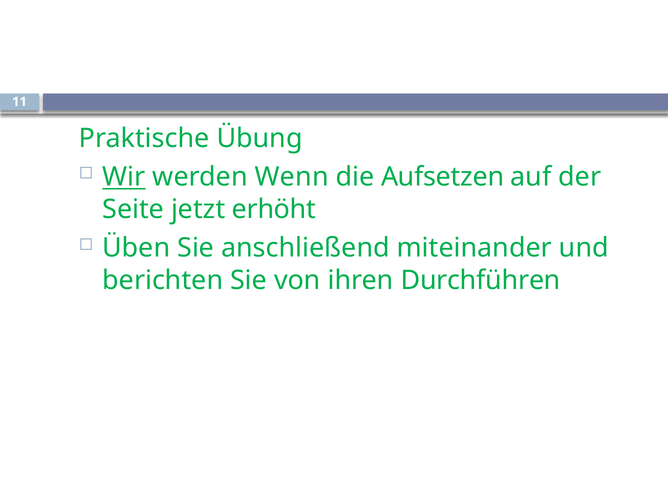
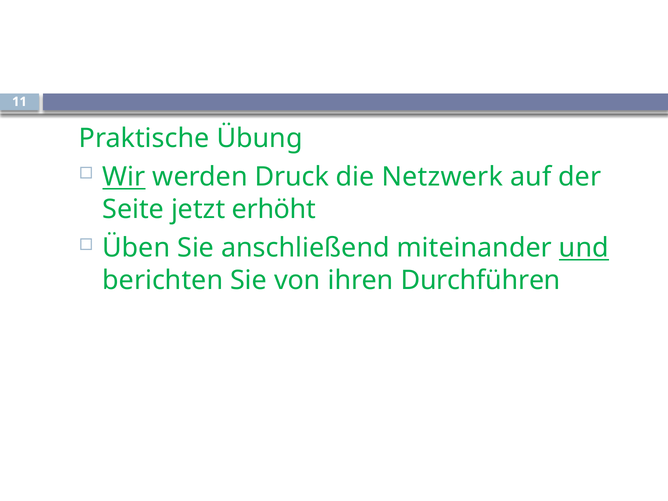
Wenn: Wenn -> Druck (292, 177)
Aufsetzen: Aufsetzen -> Netzwerk (442, 177)
und underline: none -> present (584, 248)
